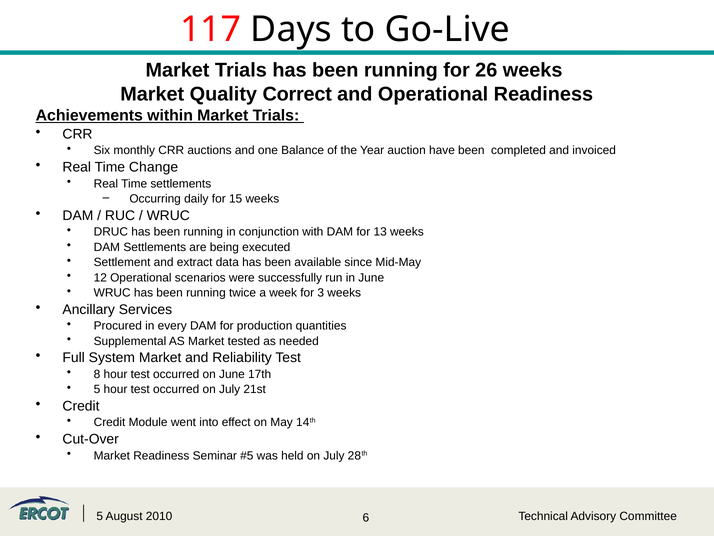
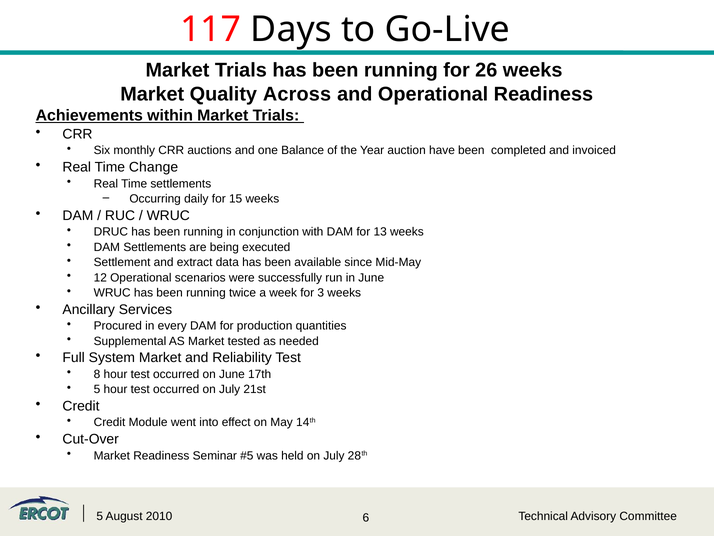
Correct: Correct -> Across (297, 94)
